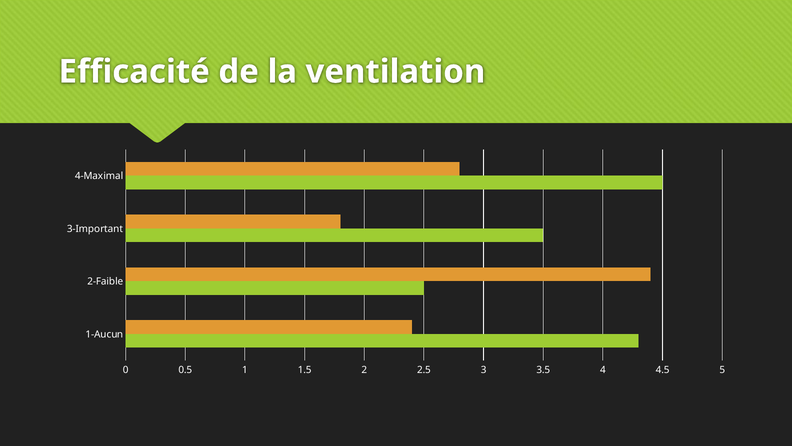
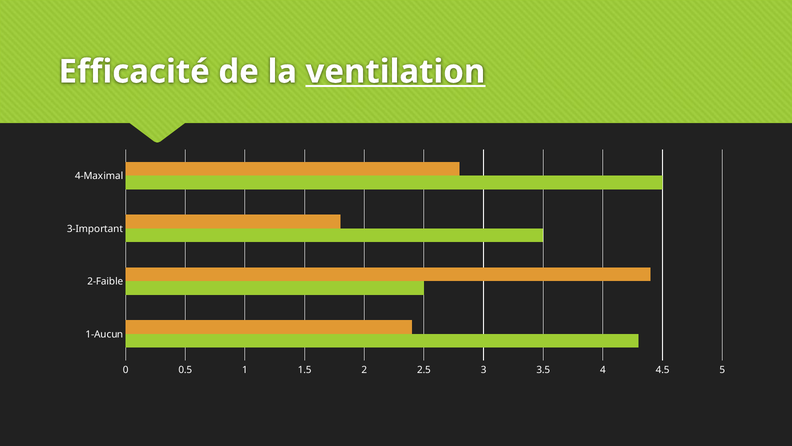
ventilation underline: none -> present (395, 72)
